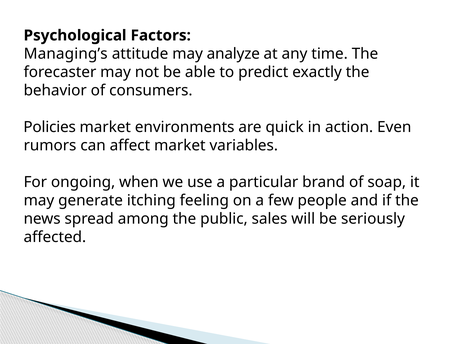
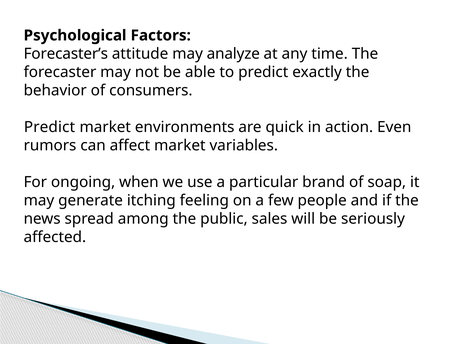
Managing’s: Managing’s -> Forecaster’s (66, 54)
Policies: Policies -> Predict (49, 127)
